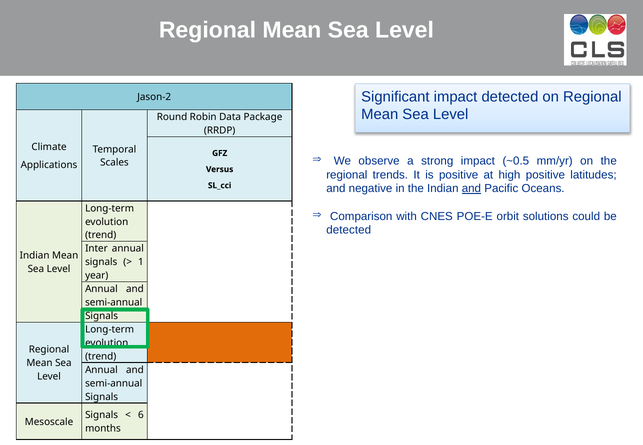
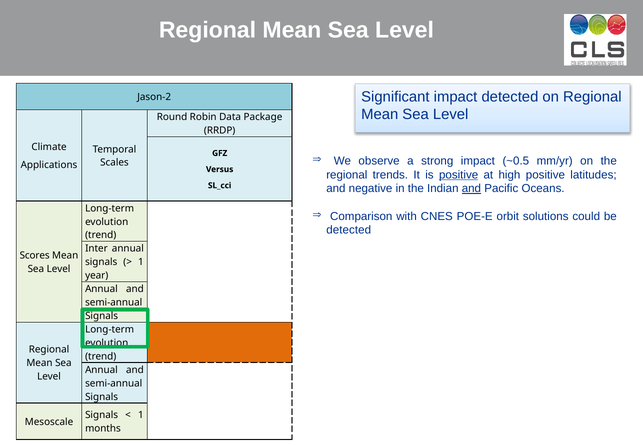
positive underline: none -> present (459, 175)
Indian: Indian -> Scores (35, 256)
6: 6 -> 1 (141, 415)
